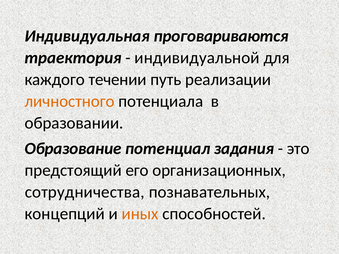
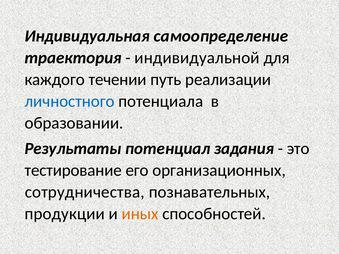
проговариваются: проговариваются -> самоопределение (221, 36)
личностного colour: orange -> blue (70, 101)
Образование: Образование -> Результаты (73, 149)
предстоящий: предстоящий -> тестирование (73, 170)
концепций: концепций -> продукции (65, 214)
